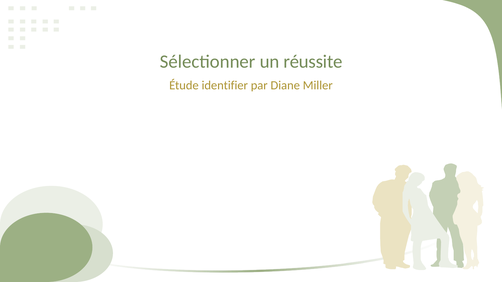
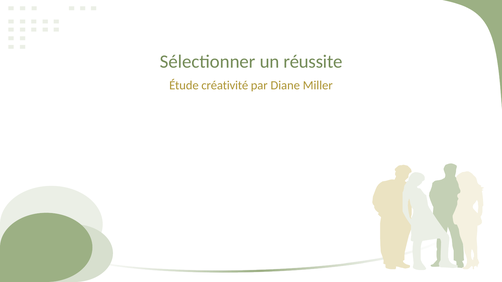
identifier: identifier -> créativité (225, 86)
